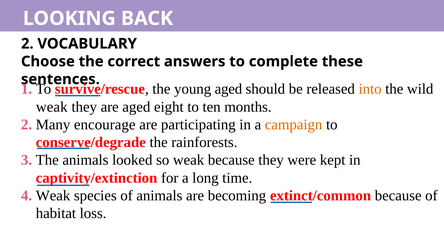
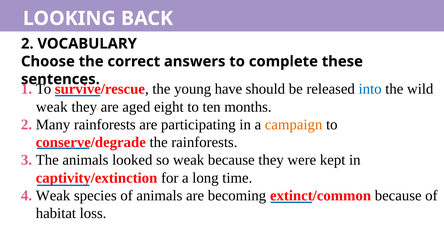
young aged: aged -> have (228, 89)
into colour: orange -> blue (370, 89)
Many encourage: encourage -> rainforests (105, 124)
